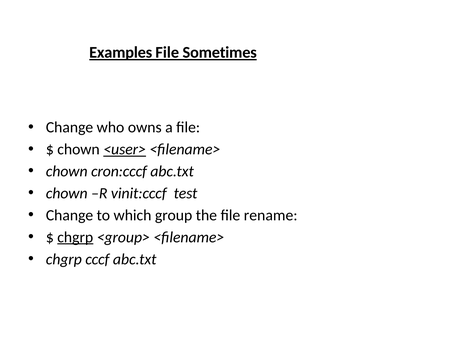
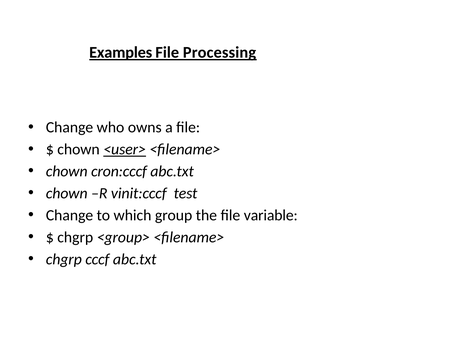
Sometimes: Sometimes -> Processing (220, 53)
rename: rename -> variable (271, 215)
chgrp underline: present -> none (75, 237)
